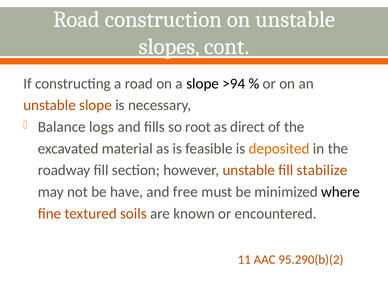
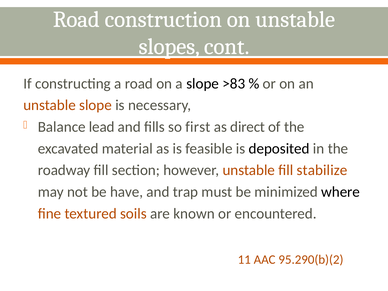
>94: >94 -> >83 (234, 84)
logs: logs -> lead (102, 127)
root: root -> first (198, 127)
deposited colour: orange -> black (279, 149)
free: free -> trap (186, 192)
